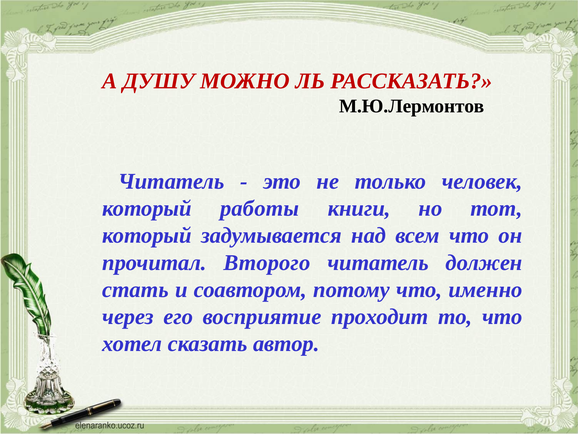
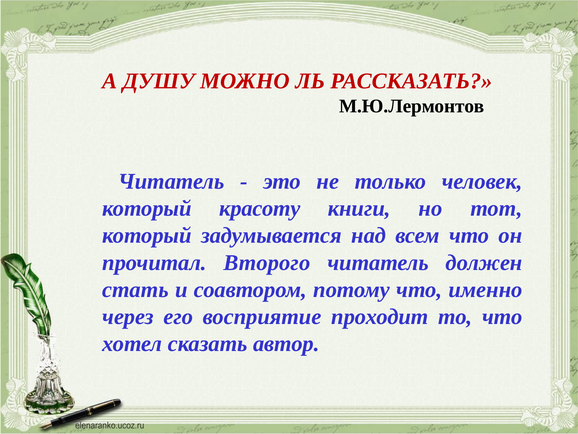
работы: работы -> красоту (260, 208)
